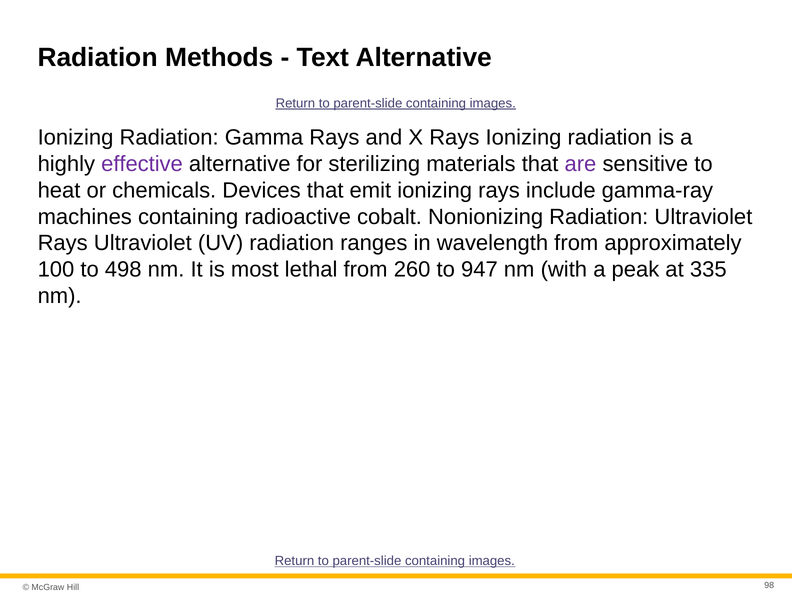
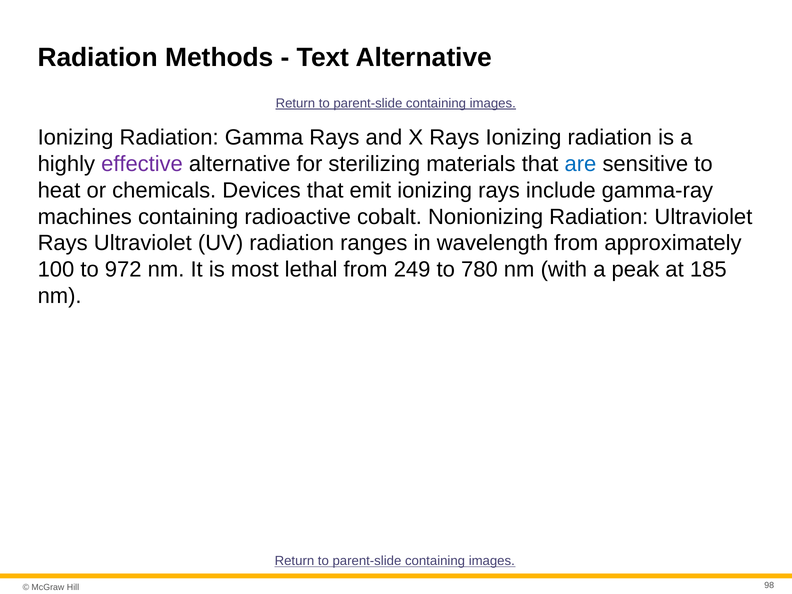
are colour: purple -> blue (580, 164)
498: 498 -> 972 (123, 270)
260: 260 -> 249 (412, 270)
947: 947 -> 780 (479, 270)
335: 335 -> 185 (708, 270)
